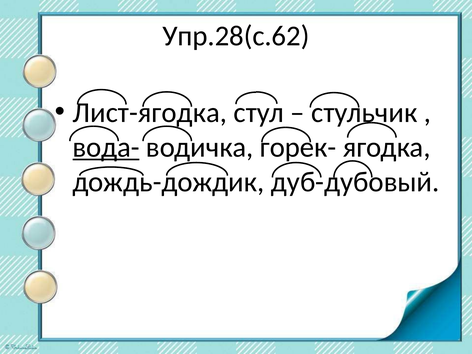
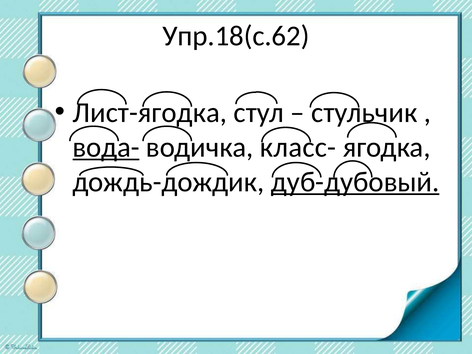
Упр.28(с.62: Упр.28(с.62 -> Упр.18(с.62 (236, 36)
горек-: горек- -> класс- (298, 147)
дуб-дубовый underline: none -> present (355, 182)
